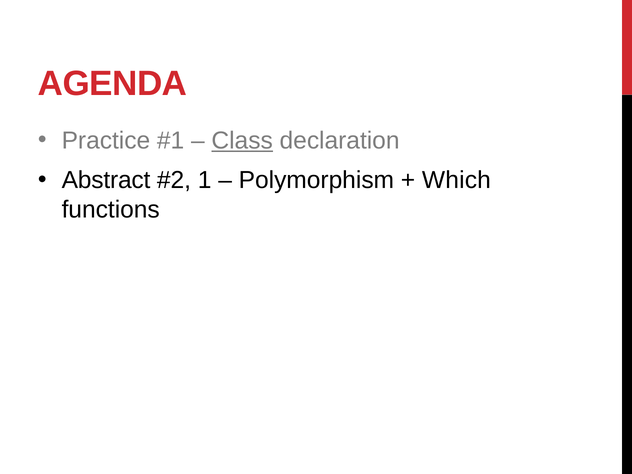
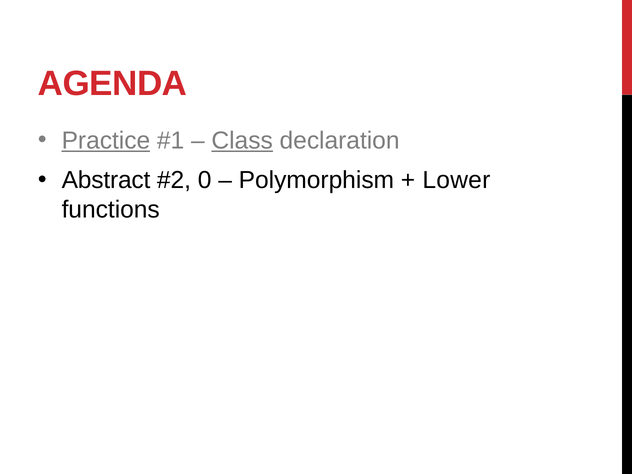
Practice underline: none -> present (106, 141)
1: 1 -> 0 (205, 180)
Which: Which -> Lower (456, 180)
